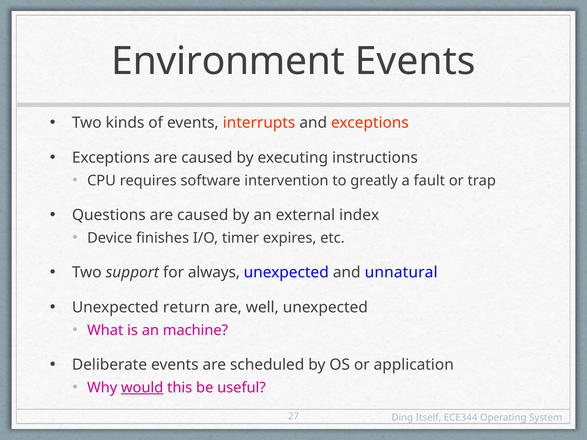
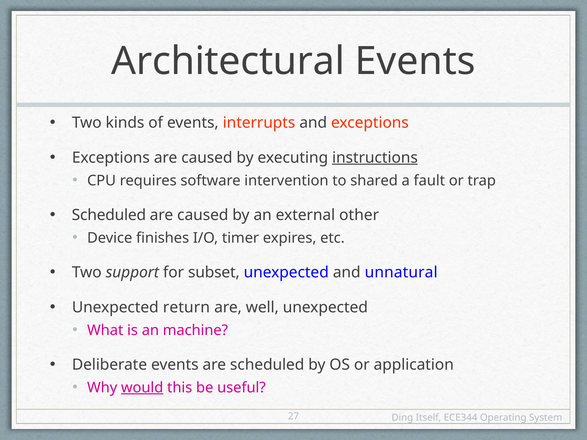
Environment: Environment -> Architectural (228, 61)
instructions underline: none -> present (375, 158)
greatly: greatly -> shared (374, 181)
Questions: Questions -> Scheduled (109, 215)
index: index -> other (359, 215)
always: always -> subset (214, 273)
